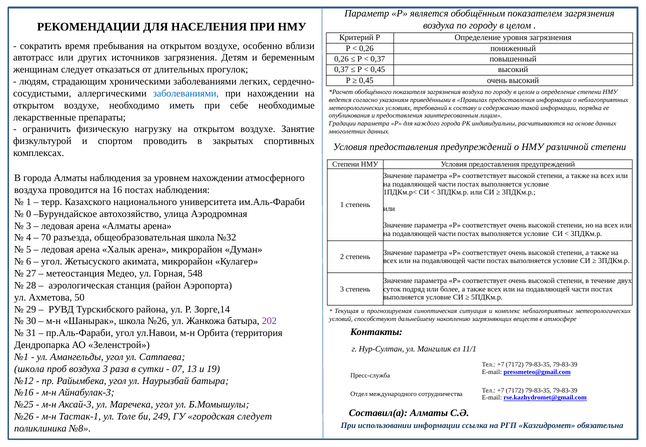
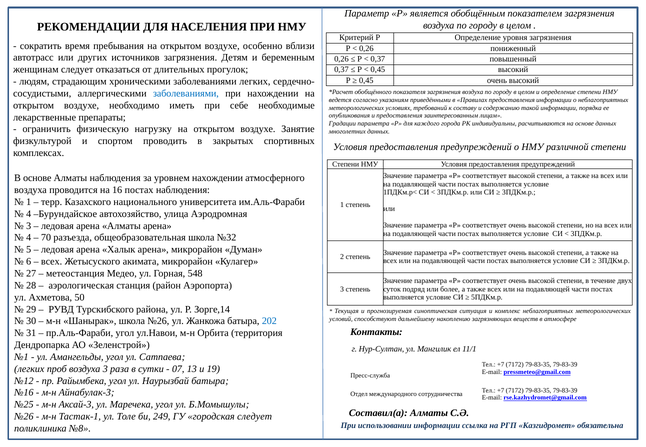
В города: города -> основе (37, 178)
0: 0 -> 4 (29, 214)
угол: угол -> всех (52, 262)
202 colour: purple -> blue (269, 321)
школа: школа -> легких (29, 369)
